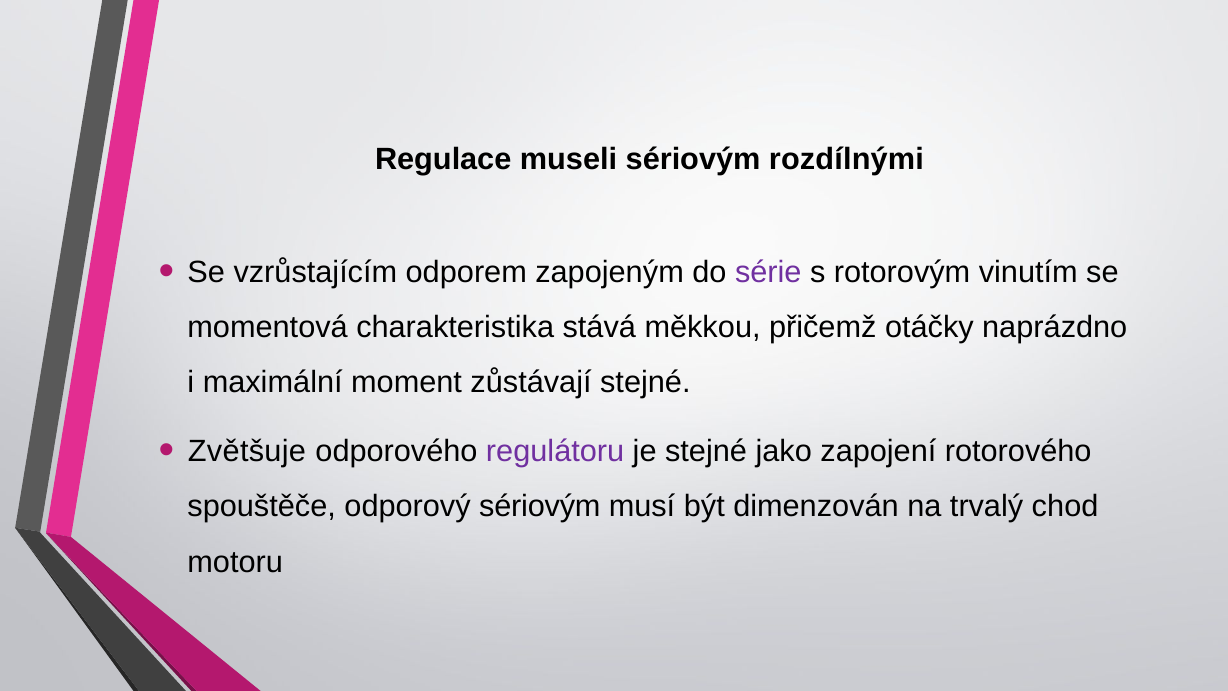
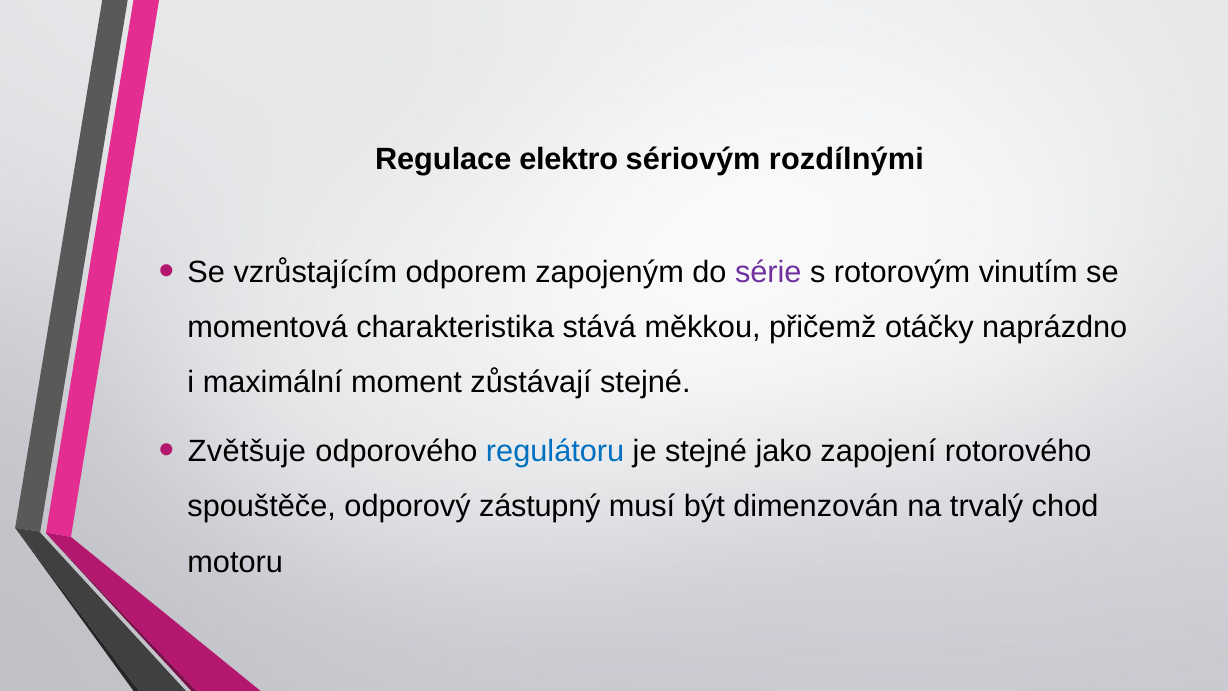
museli: museli -> elektro (569, 159)
regulátoru colour: purple -> blue (555, 451)
odporový sériovým: sériovým -> zástupný (540, 507)
